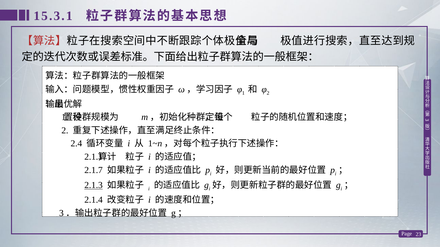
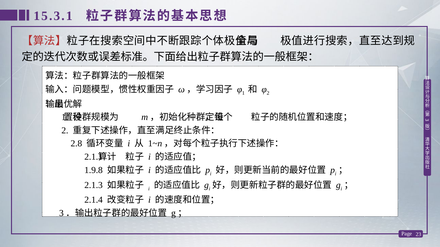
2.4: 2.4 -> 2.8 (76, 144)
2.1.7: 2.1.7 -> 1.9.8 (94, 171)
2.1.3 underline: present -> none (94, 186)
